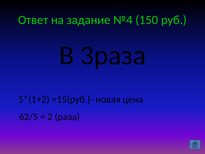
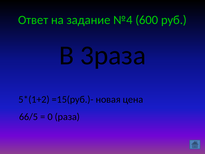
150: 150 -> 600 (147, 20)
62/5: 62/5 -> 66/5 (29, 117)
2: 2 -> 0 (50, 117)
